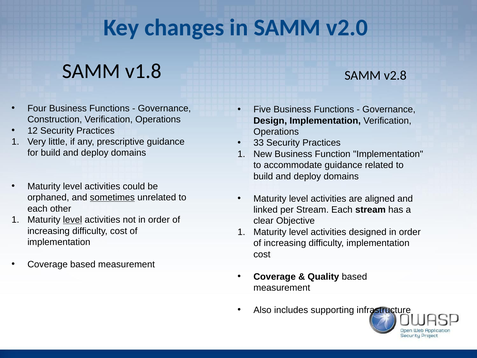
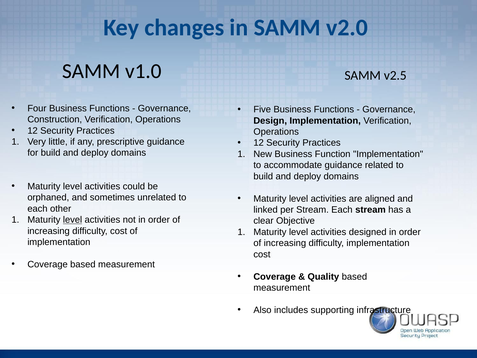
v1.8: v1.8 -> v1.0 (143, 71)
v2.8: v2.8 -> v2.5 (395, 75)
33: 33 -> 12 (259, 143)
sometimes underline: present -> none (112, 197)
